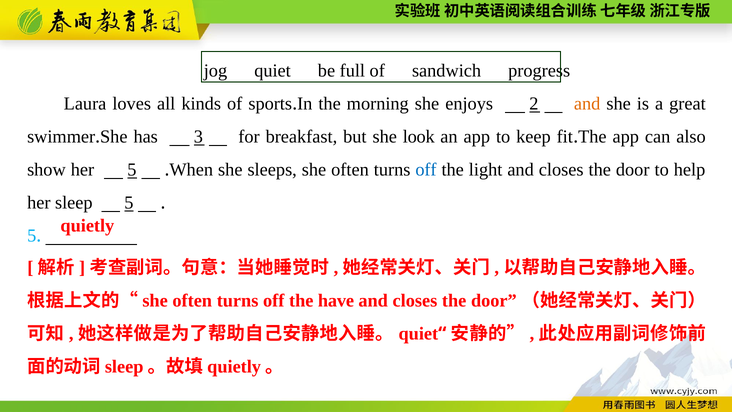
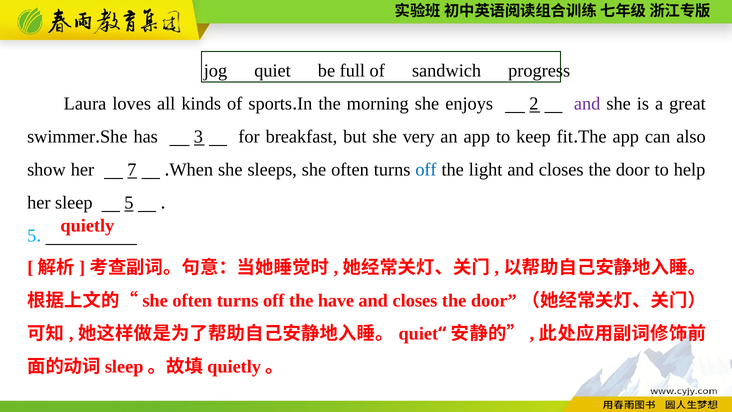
and colour: orange -> purple (587, 104)
look: look -> very (419, 137)
her 5: 5 -> 7 (132, 170)
